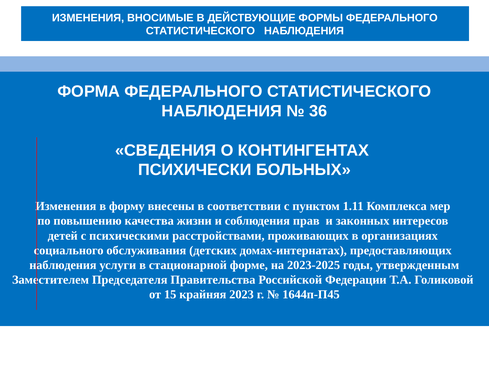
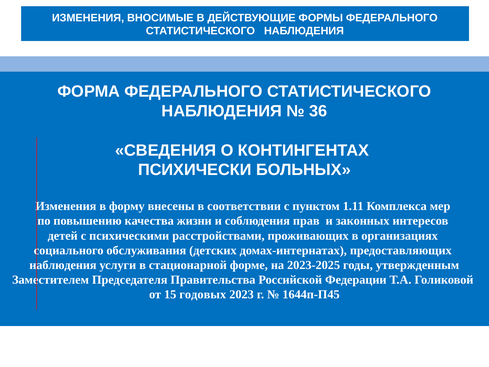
крайняя: крайняя -> годовых (203, 294)
